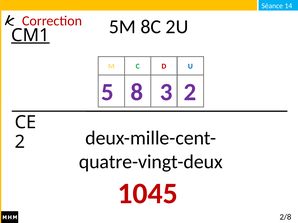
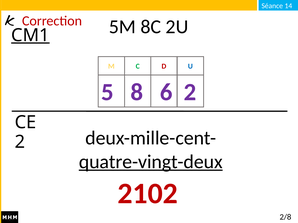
3: 3 -> 6 (166, 92)
quatre-vingt-deux underline: none -> present (151, 162)
1045: 1045 -> 2102 (148, 194)
